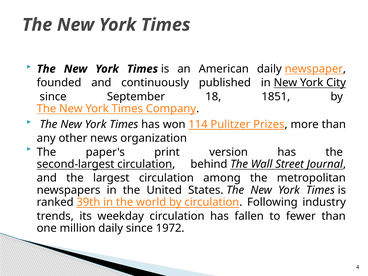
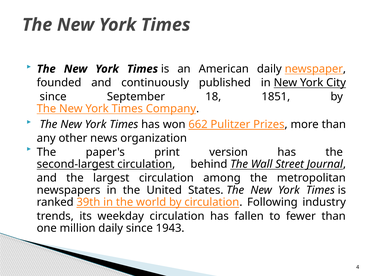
114: 114 -> 662 (198, 124)
1972: 1972 -> 1943 (170, 228)
